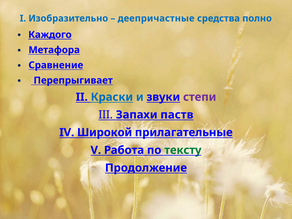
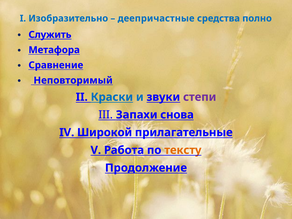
Каждого: Каждого -> Служить (50, 35)
Перепрыгивает: Перепрыгивает -> Неповторимый (73, 80)
паств: паств -> снова (177, 115)
тексту colour: green -> orange (183, 150)
